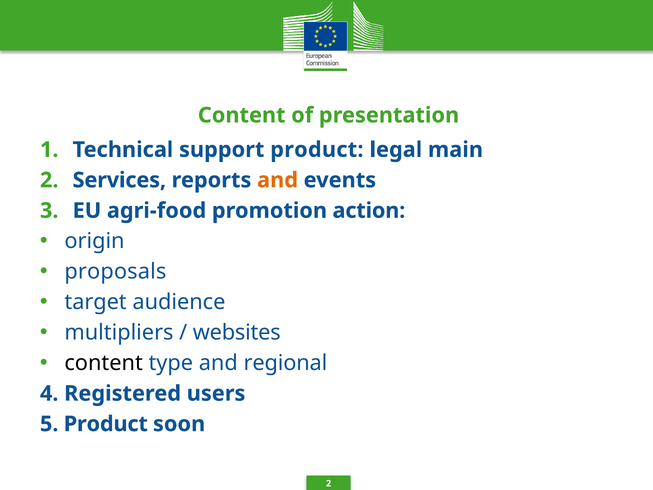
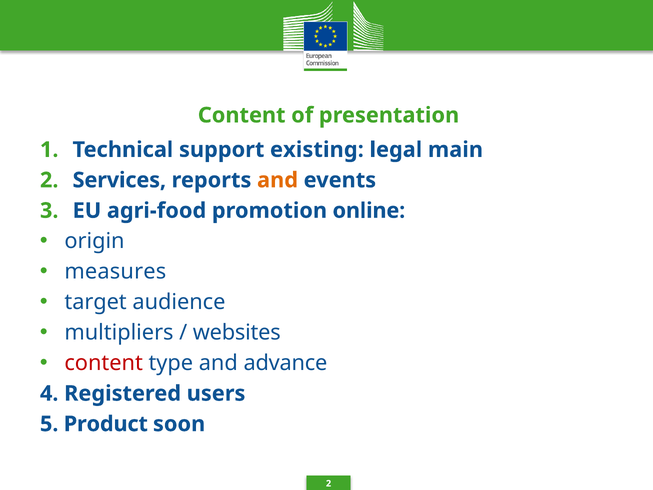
support product: product -> existing (317, 150)
action: action -> online (369, 211)
proposals: proposals -> measures (115, 271)
content colour: black -> red (104, 363)
regional: regional -> advance (285, 363)
